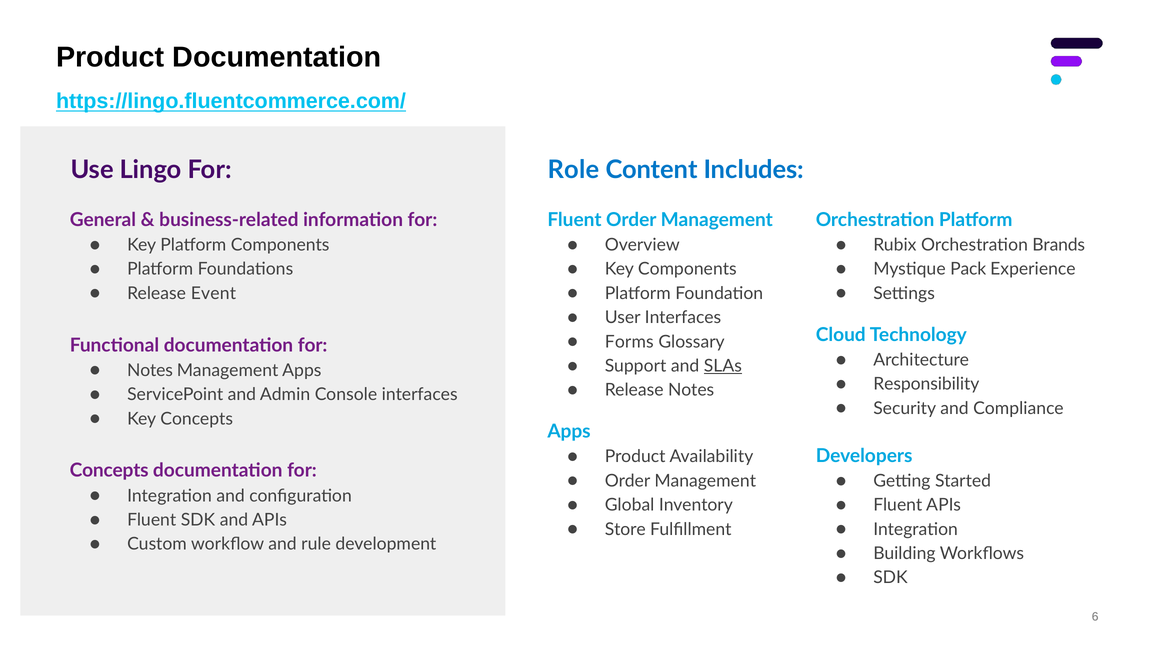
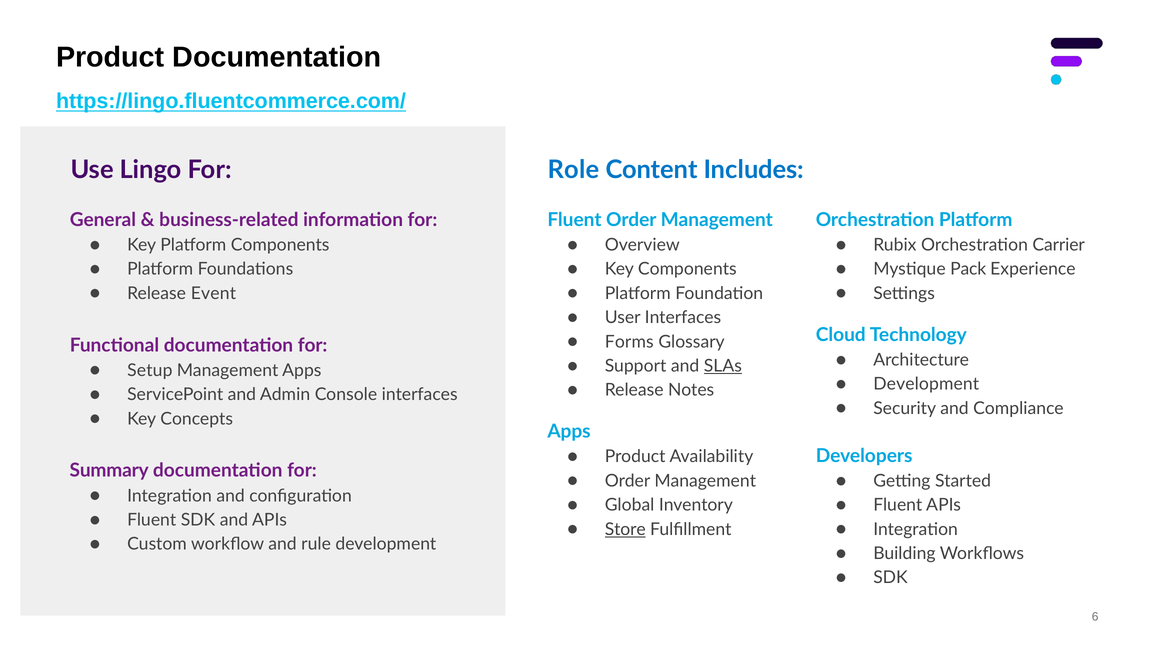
Brands: Brands -> Carrier (1059, 245)
Notes: Notes -> Setup (150, 371)
Responsibility: Responsibility -> Development (926, 384)
Concepts: Concepts -> Summary (109, 471)
Store underline: none -> present (625, 530)
